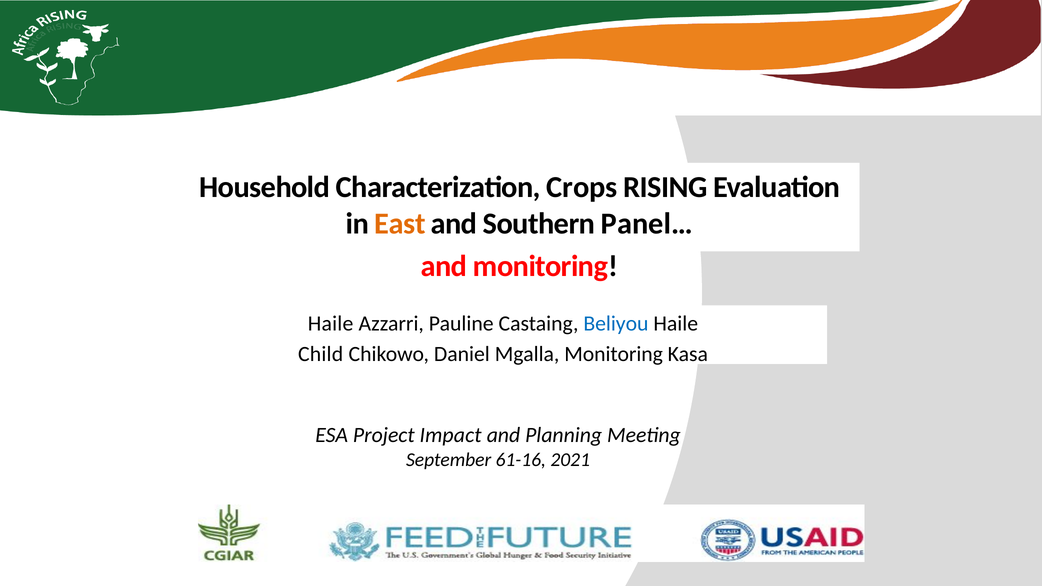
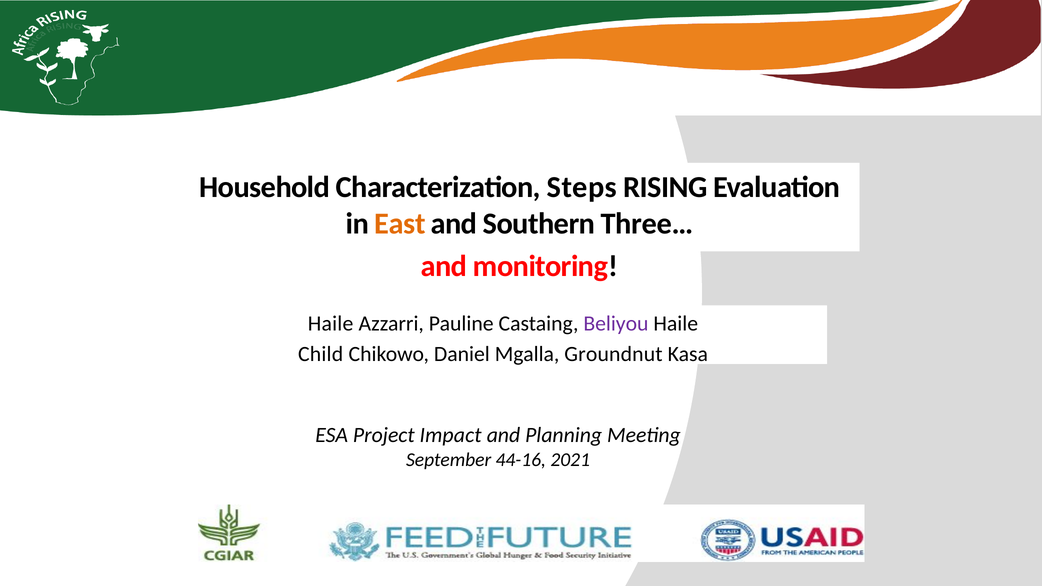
Crops: Crops -> Steps (582, 187)
Panel…: Panel… -> Three… (647, 224)
Beliyou colour: blue -> purple (616, 324)
Mgalla Monitoring: Monitoring -> Groundnut (613, 354)
61-16: 61-16 -> 44-16 (521, 460)
